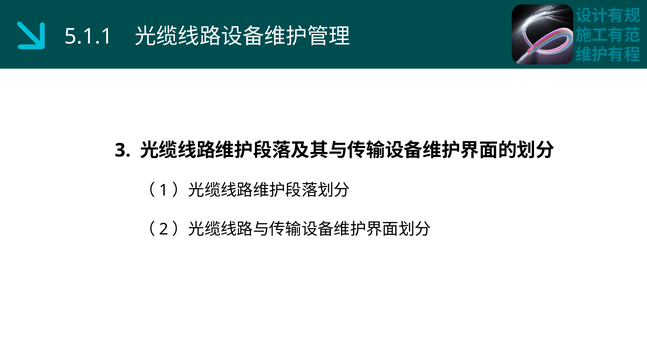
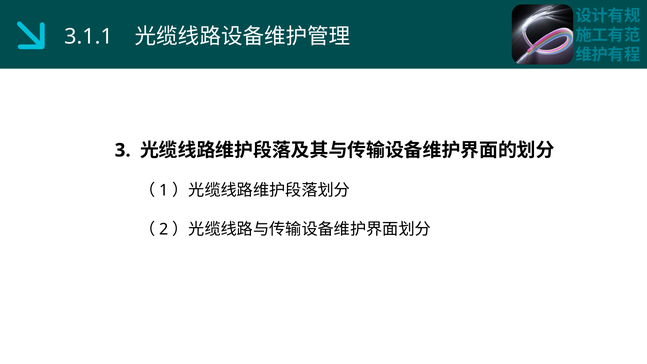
5.1.1: 5.1.1 -> 3.1.1 (88, 37)
